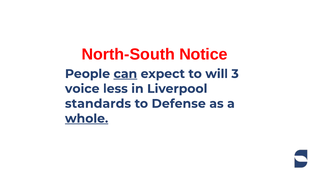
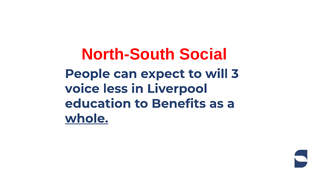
Notice: Notice -> Social (203, 54)
can underline: present -> none (125, 74)
standards: standards -> education (98, 104)
Defense: Defense -> Benefits (179, 104)
